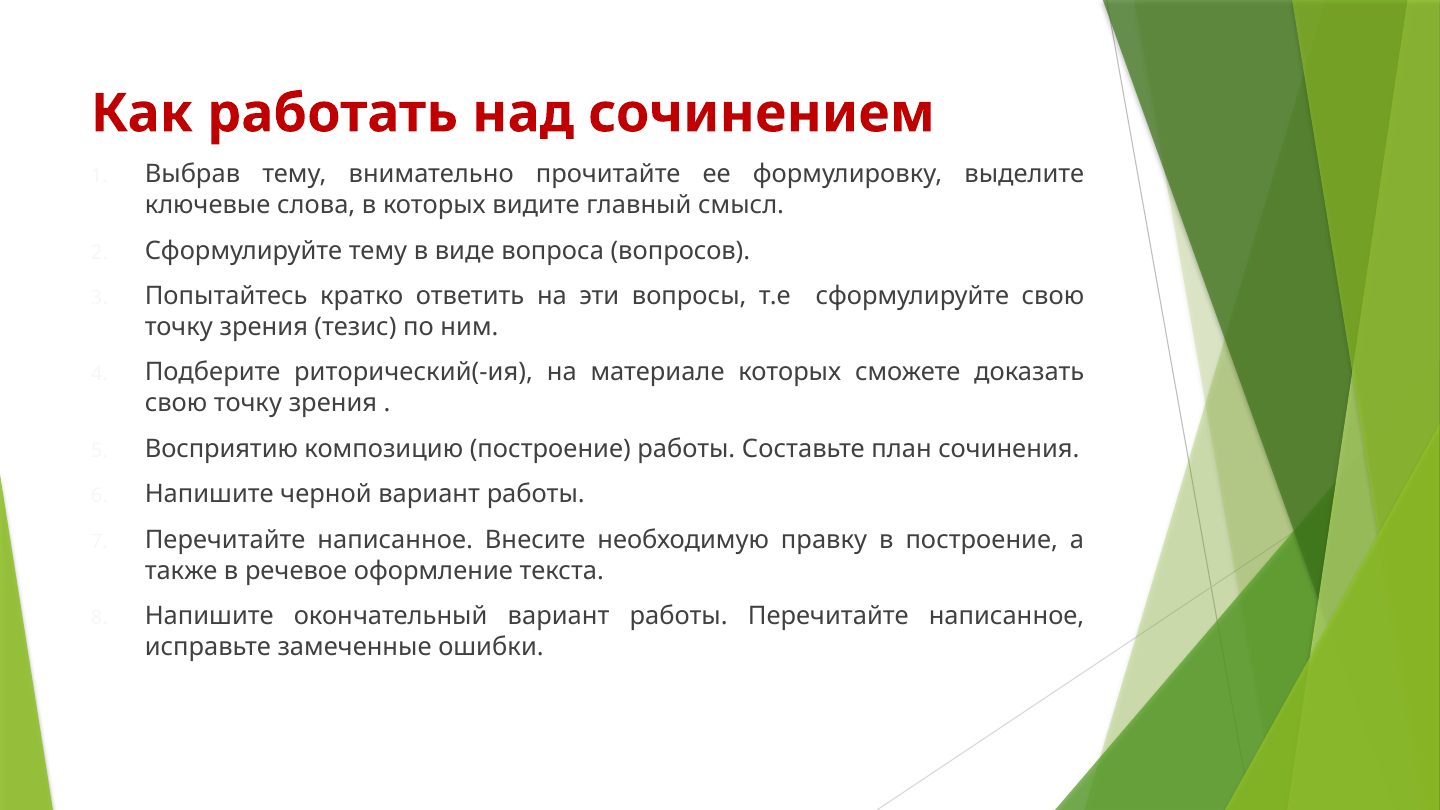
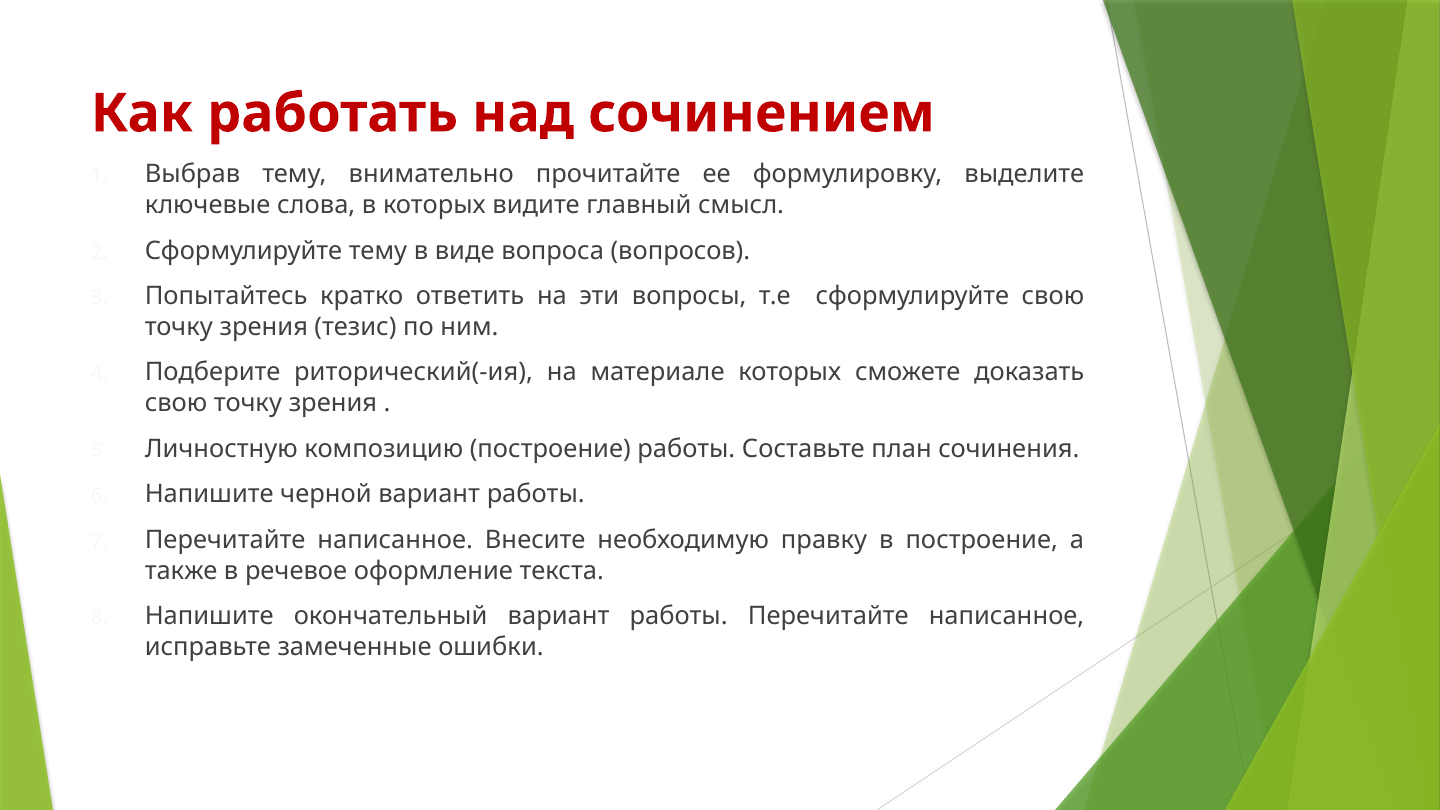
Восприятию: Восприятию -> Личностную (221, 449)
